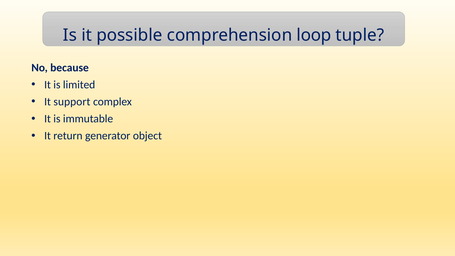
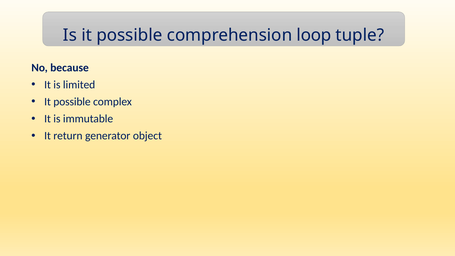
support: support -> possible (72, 102)
